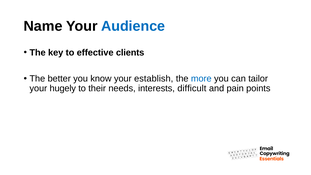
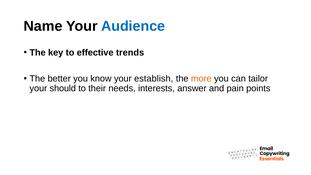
clients: clients -> trends (130, 53)
more colour: blue -> orange (201, 79)
hugely: hugely -> should (63, 88)
difficult: difficult -> answer (192, 88)
